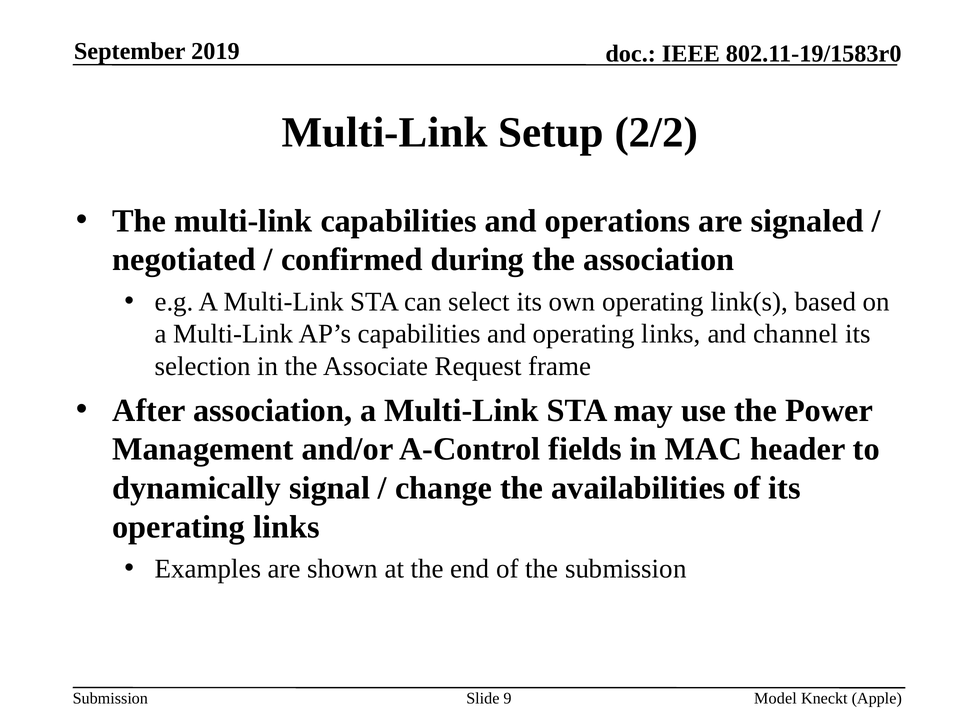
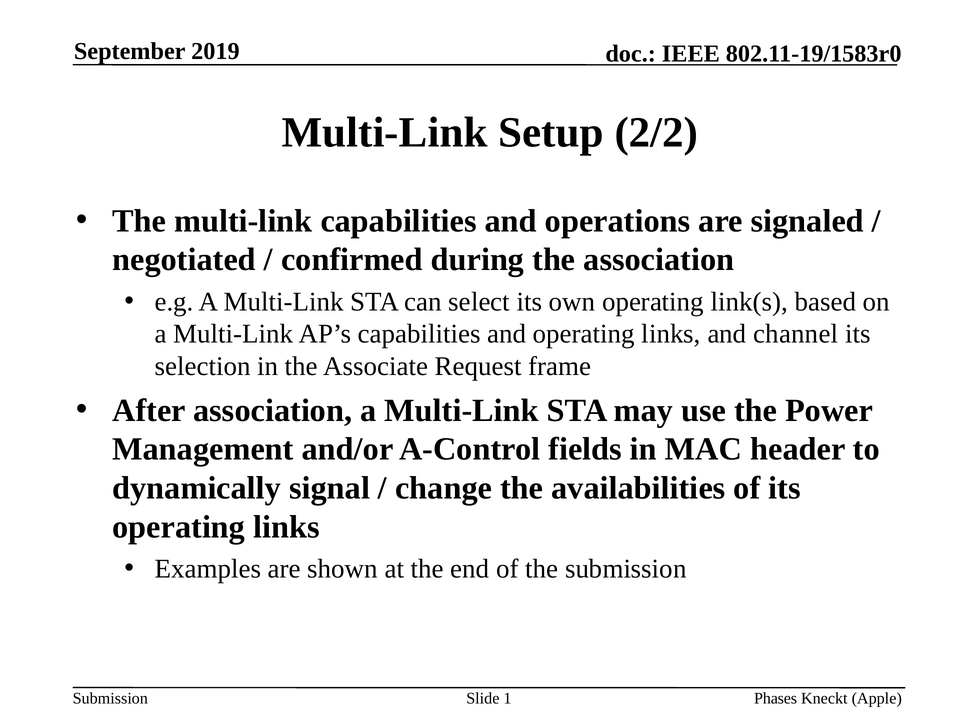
9: 9 -> 1 (508, 698)
Model: Model -> Phases (776, 698)
